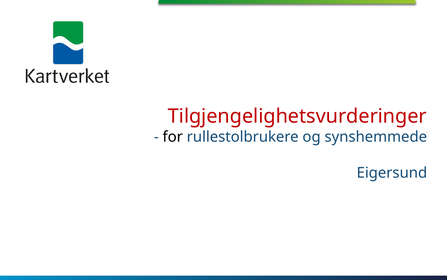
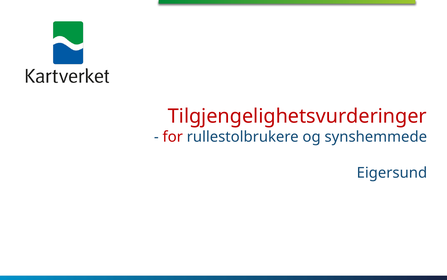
for colour: black -> red (173, 137)
